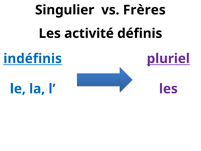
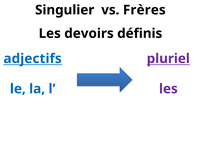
activité: activité -> devoirs (89, 33)
indéfinis: indéfinis -> adjectifs (33, 59)
